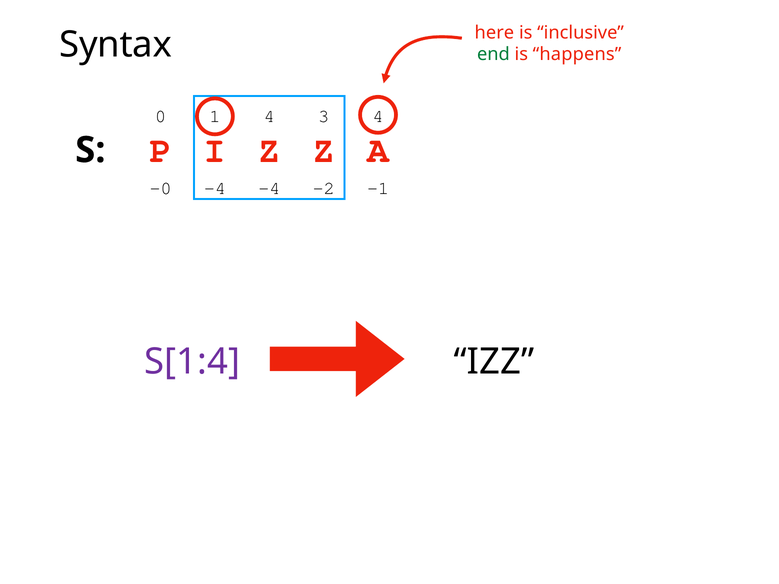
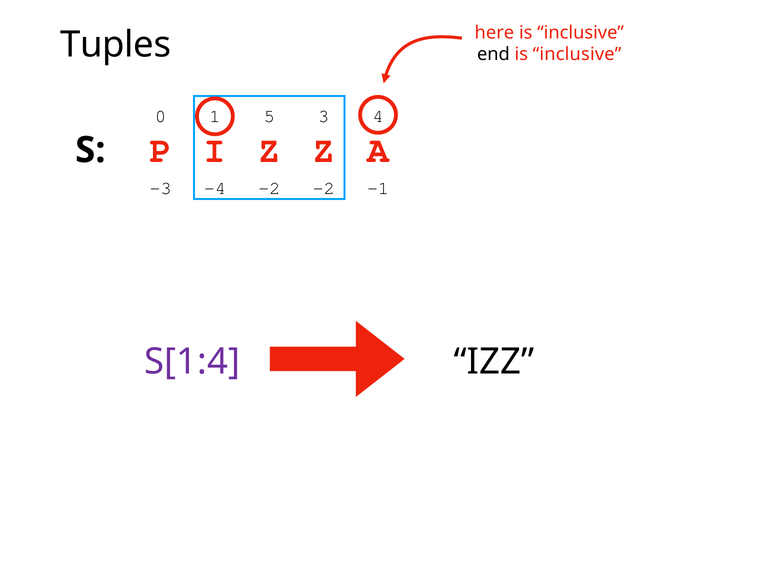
Syntax: Syntax -> Tuples (116, 45)
end colour: green -> black (493, 54)
happens: happens -> inclusive (577, 54)
1 4: 4 -> 5 (269, 116)
-0: -0 -> -3 (161, 188)
-4 -4: -4 -> -2 (269, 188)
